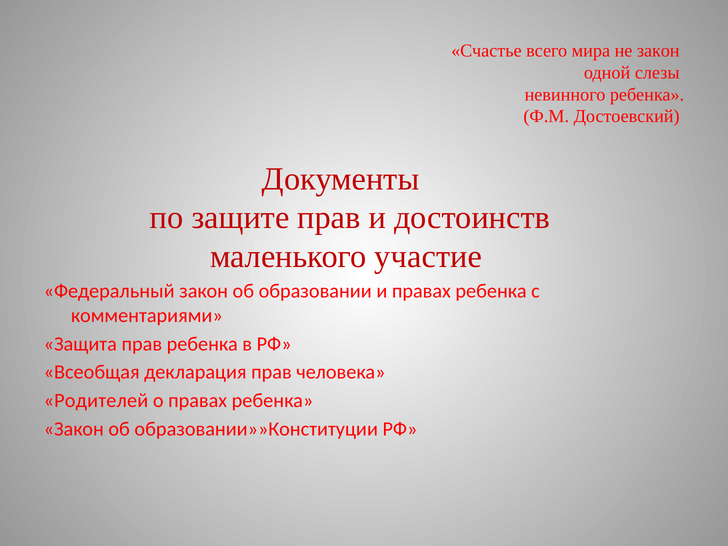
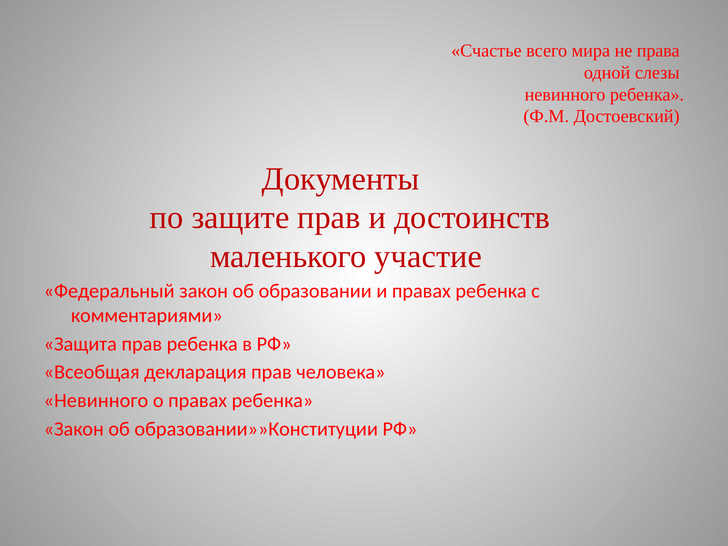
не закон: закон -> права (658, 51)
Родителей: Родителей -> Невинного (96, 401)
